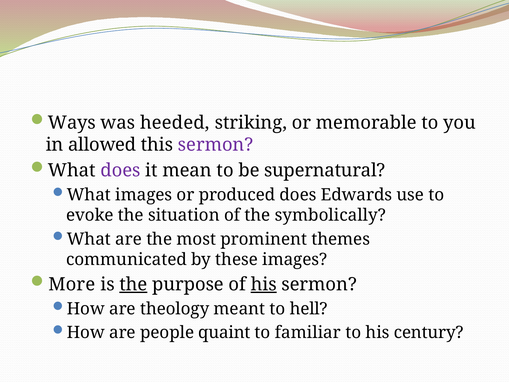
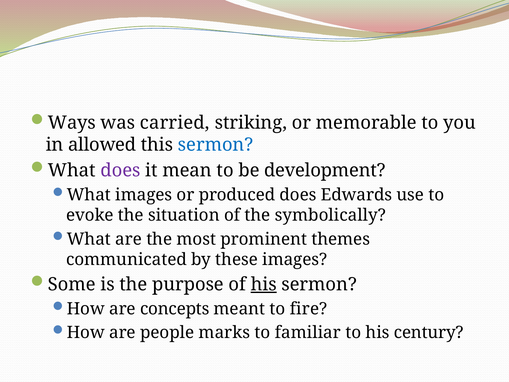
heeded: heeded -> carried (175, 123)
sermon colour: purple -> blue (216, 145)
supernatural: supernatural -> development (325, 170)
More: More -> Some (72, 284)
the underline: present -> none (133, 284)
theology: theology -> concepts (175, 309)
hell: hell -> fire (309, 309)
quaint: quaint -> marks (224, 332)
